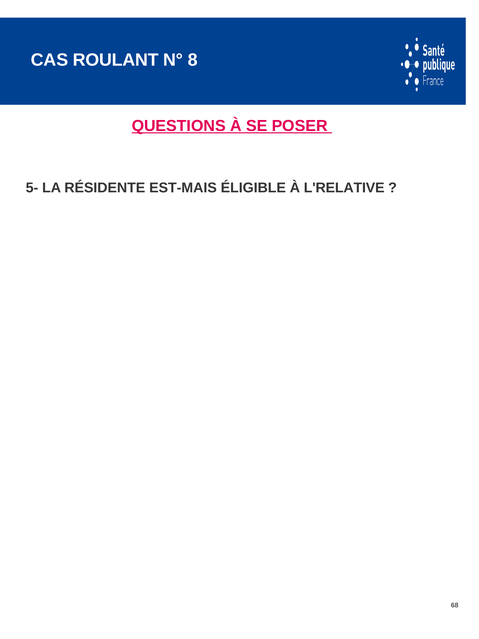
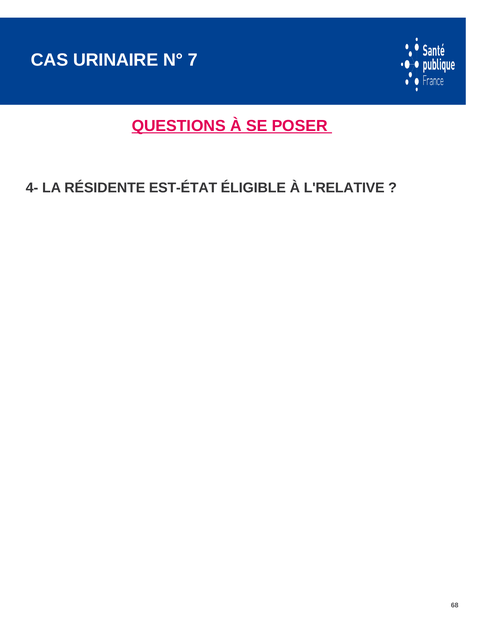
ROULANT: ROULANT -> URINAIRE (116, 60)
8: 8 -> 7 (193, 60)
5-: 5- -> 4- (32, 188)
EST-MAIS: EST-MAIS -> EST-ÉTAT (183, 188)
